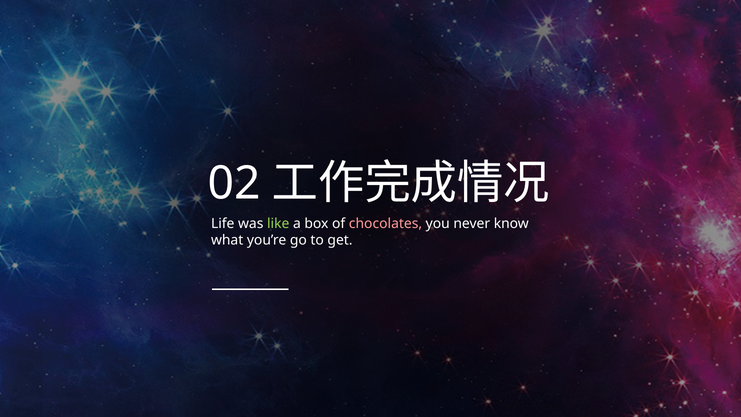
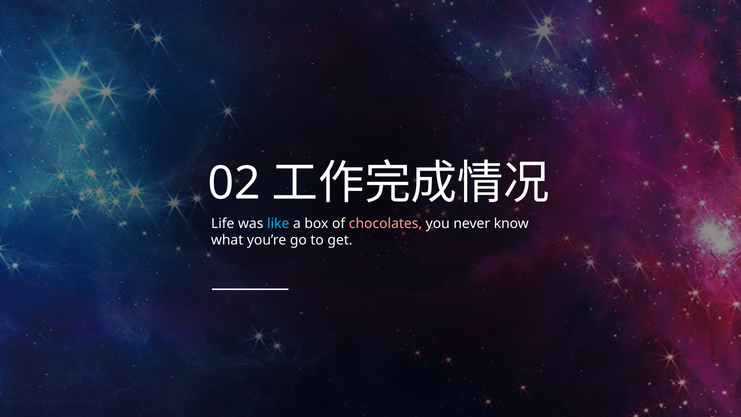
like colour: light green -> light blue (278, 223)
